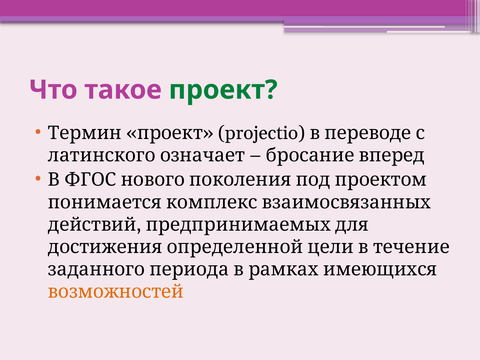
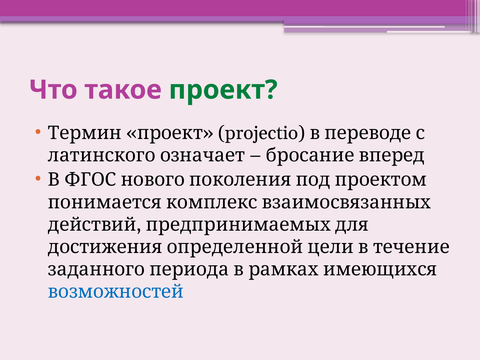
возможностей colour: orange -> blue (116, 292)
